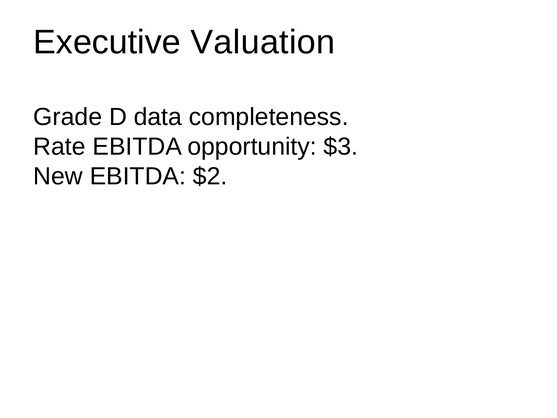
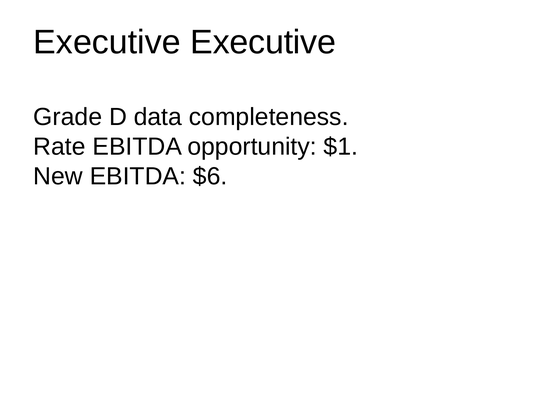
Executive Valuation: Valuation -> Executive (263, 42)
$3: $3 -> $1 (341, 147)
$2: $2 -> $6 (210, 176)
